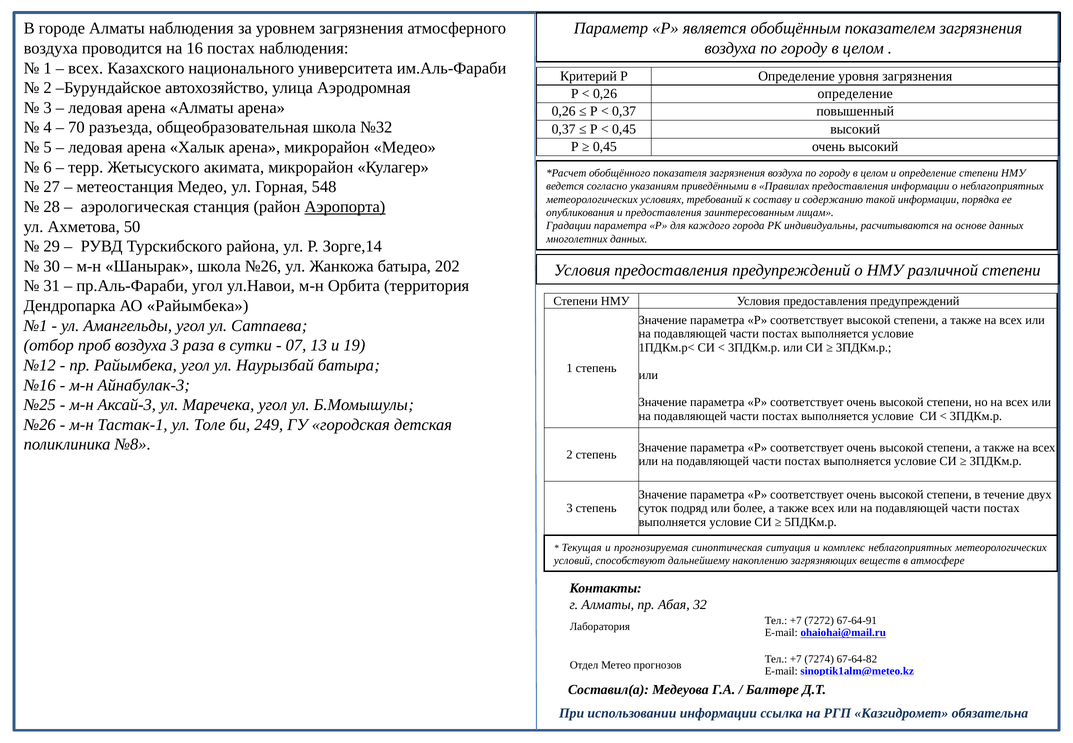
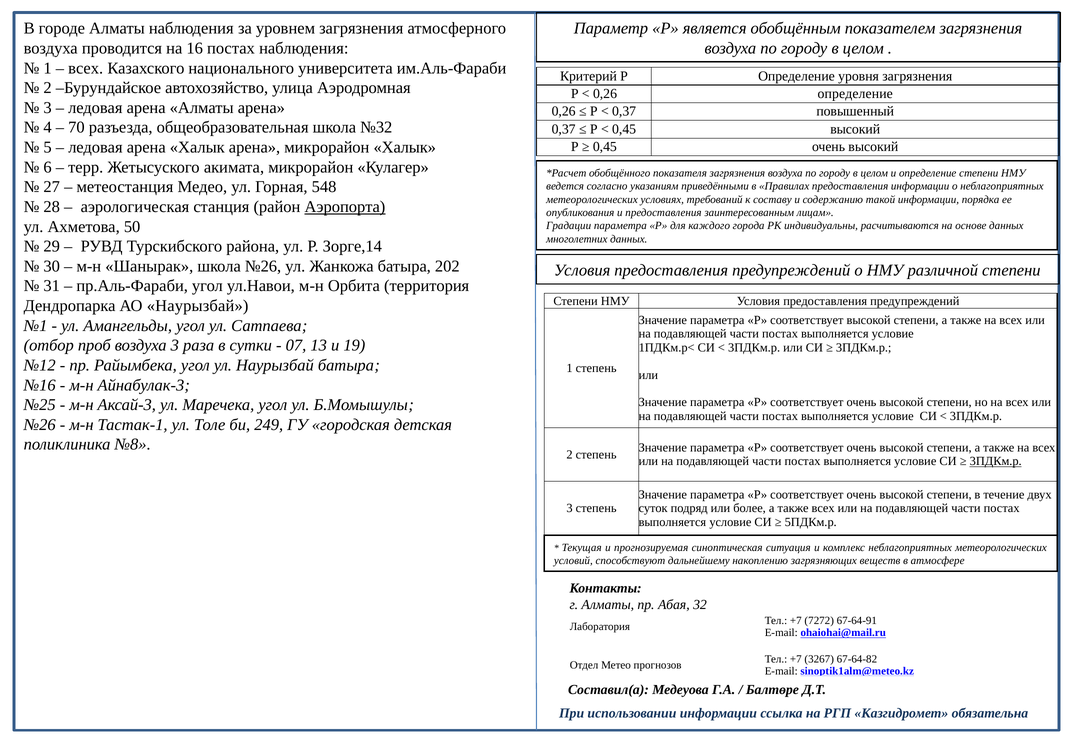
микрорайон Медео: Медео -> Халык (405, 147)
АО Райымбека: Райымбека -> Наурызбай (198, 306)
3ПДКм.р underline: none -> present (996, 461)
7274: 7274 -> 3267 (819, 659)
